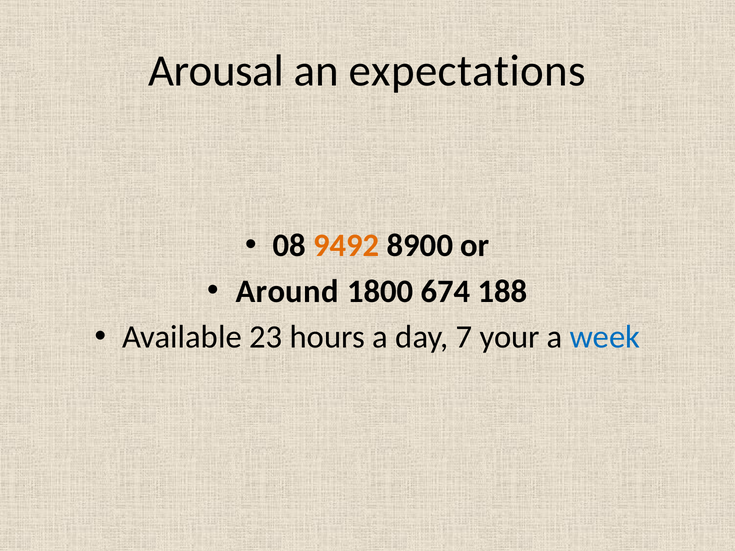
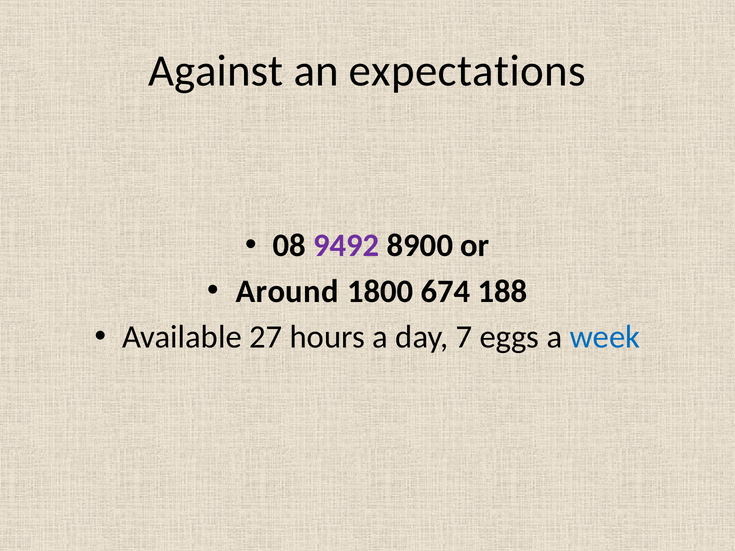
Arousal: Arousal -> Against (216, 71)
9492 colour: orange -> purple (346, 246)
23: 23 -> 27 (266, 337)
your: your -> eggs (509, 337)
